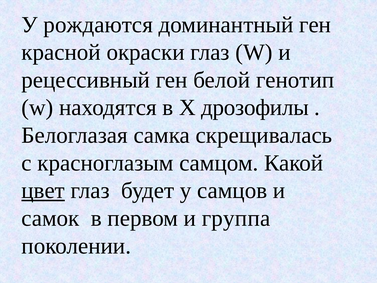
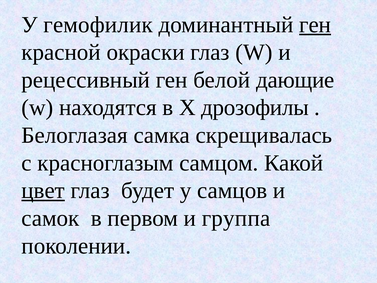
рождаются: рождаются -> гемофилик (98, 25)
ген underline: none -> present (315, 25)
генотип: генотип -> дающие (295, 80)
